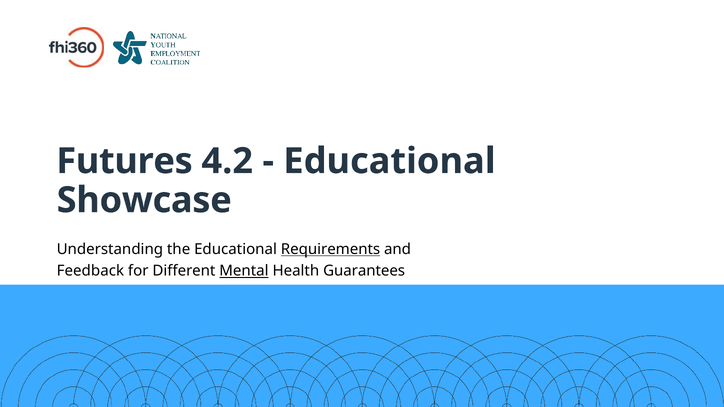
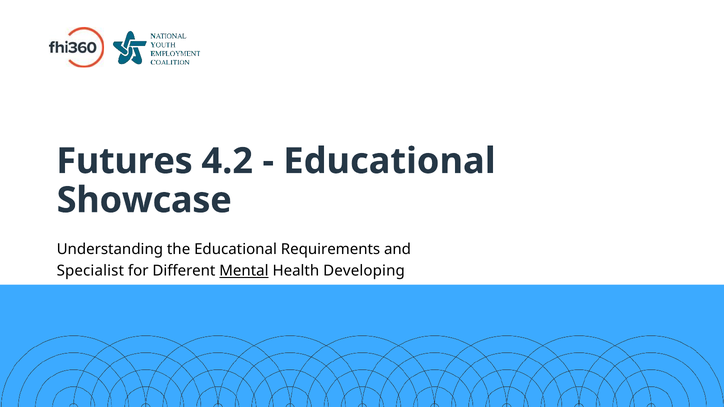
Requirements underline: present -> none (331, 249)
Feedback: Feedback -> Specialist (90, 271)
Guarantees: Guarantees -> Developing (364, 271)
